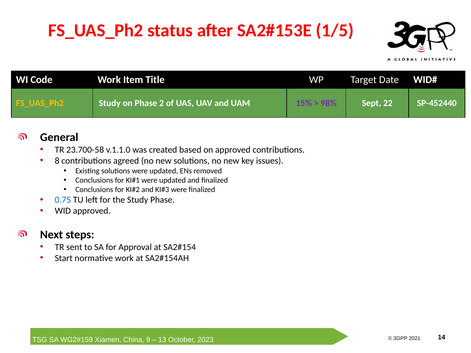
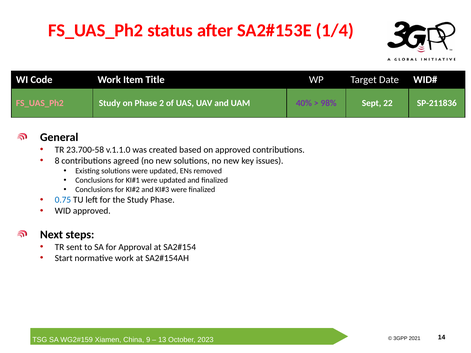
1/5: 1/5 -> 1/4 (335, 30)
FS_UAS_Ph2 colour: yellow -> pink (40, 103)
15%: 15% -> 40% (304, 103)
SP-452440: SP-452440 -> SP-211836 (437, 103)
